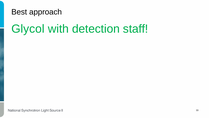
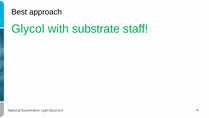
detection: detection -> substrate (96, 29)
